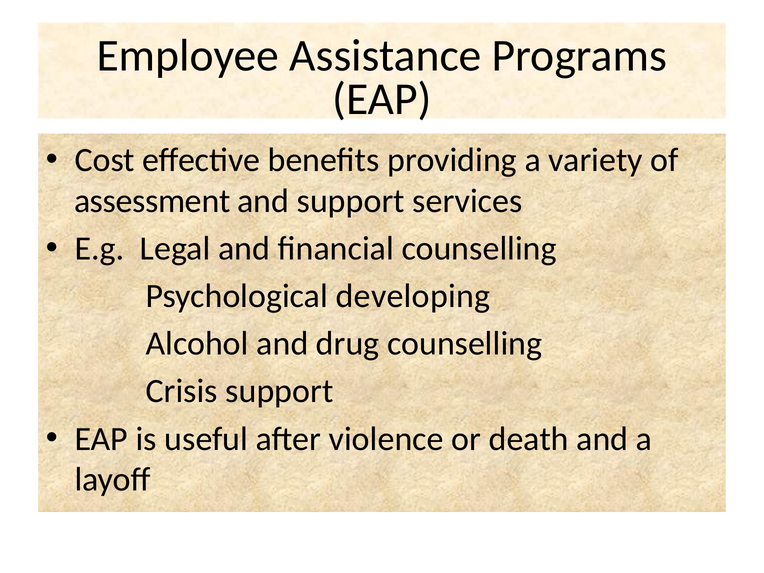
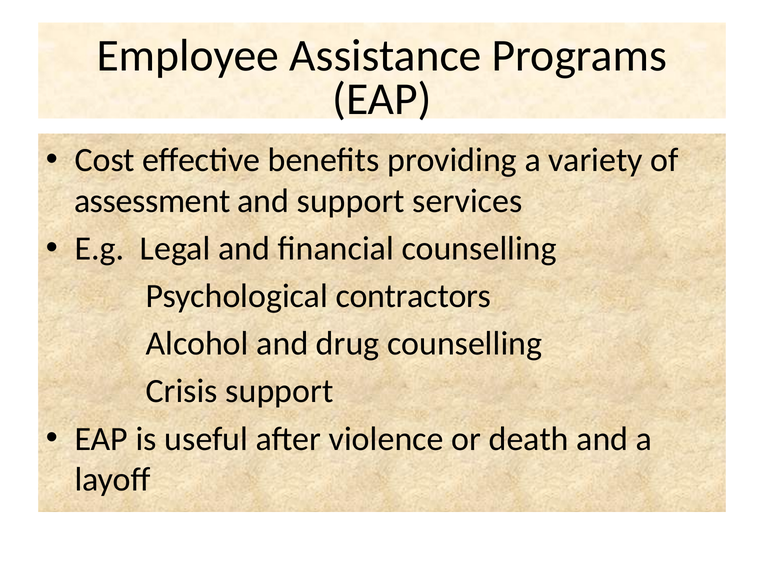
developing: developing -> contractors (413, 296)
